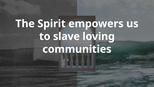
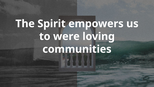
slave: slave -> were (66, 36)
